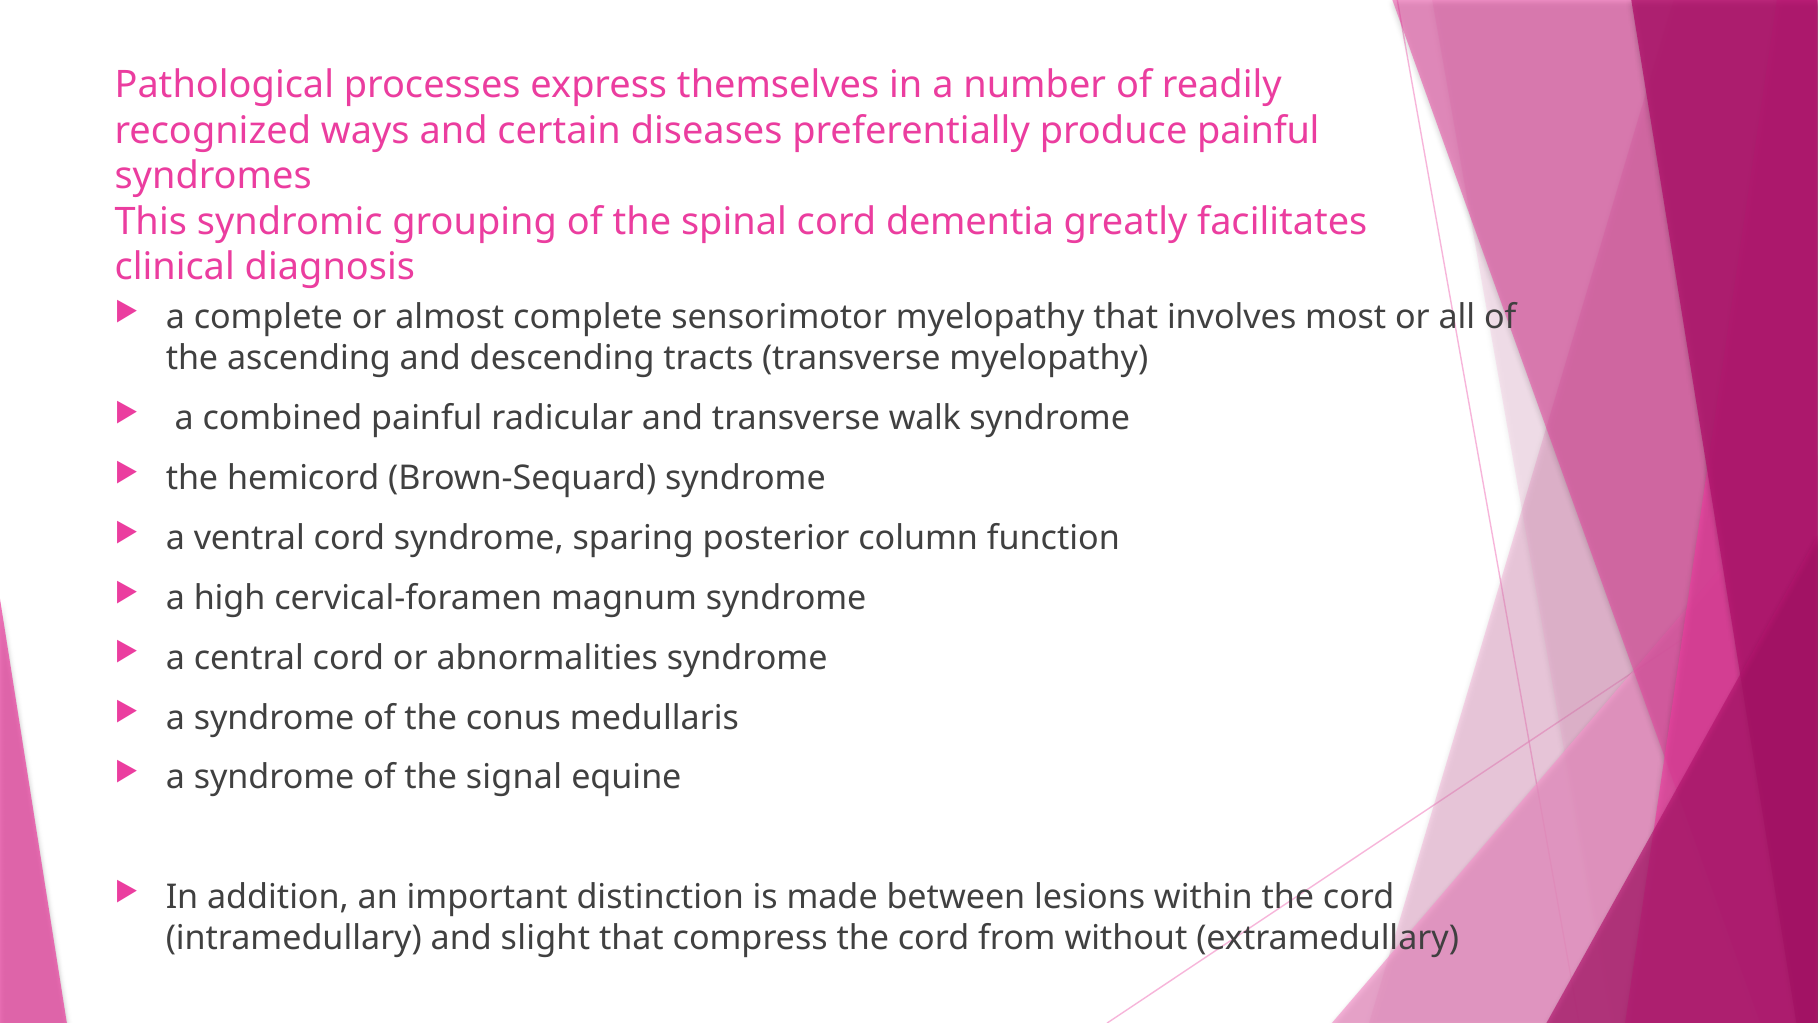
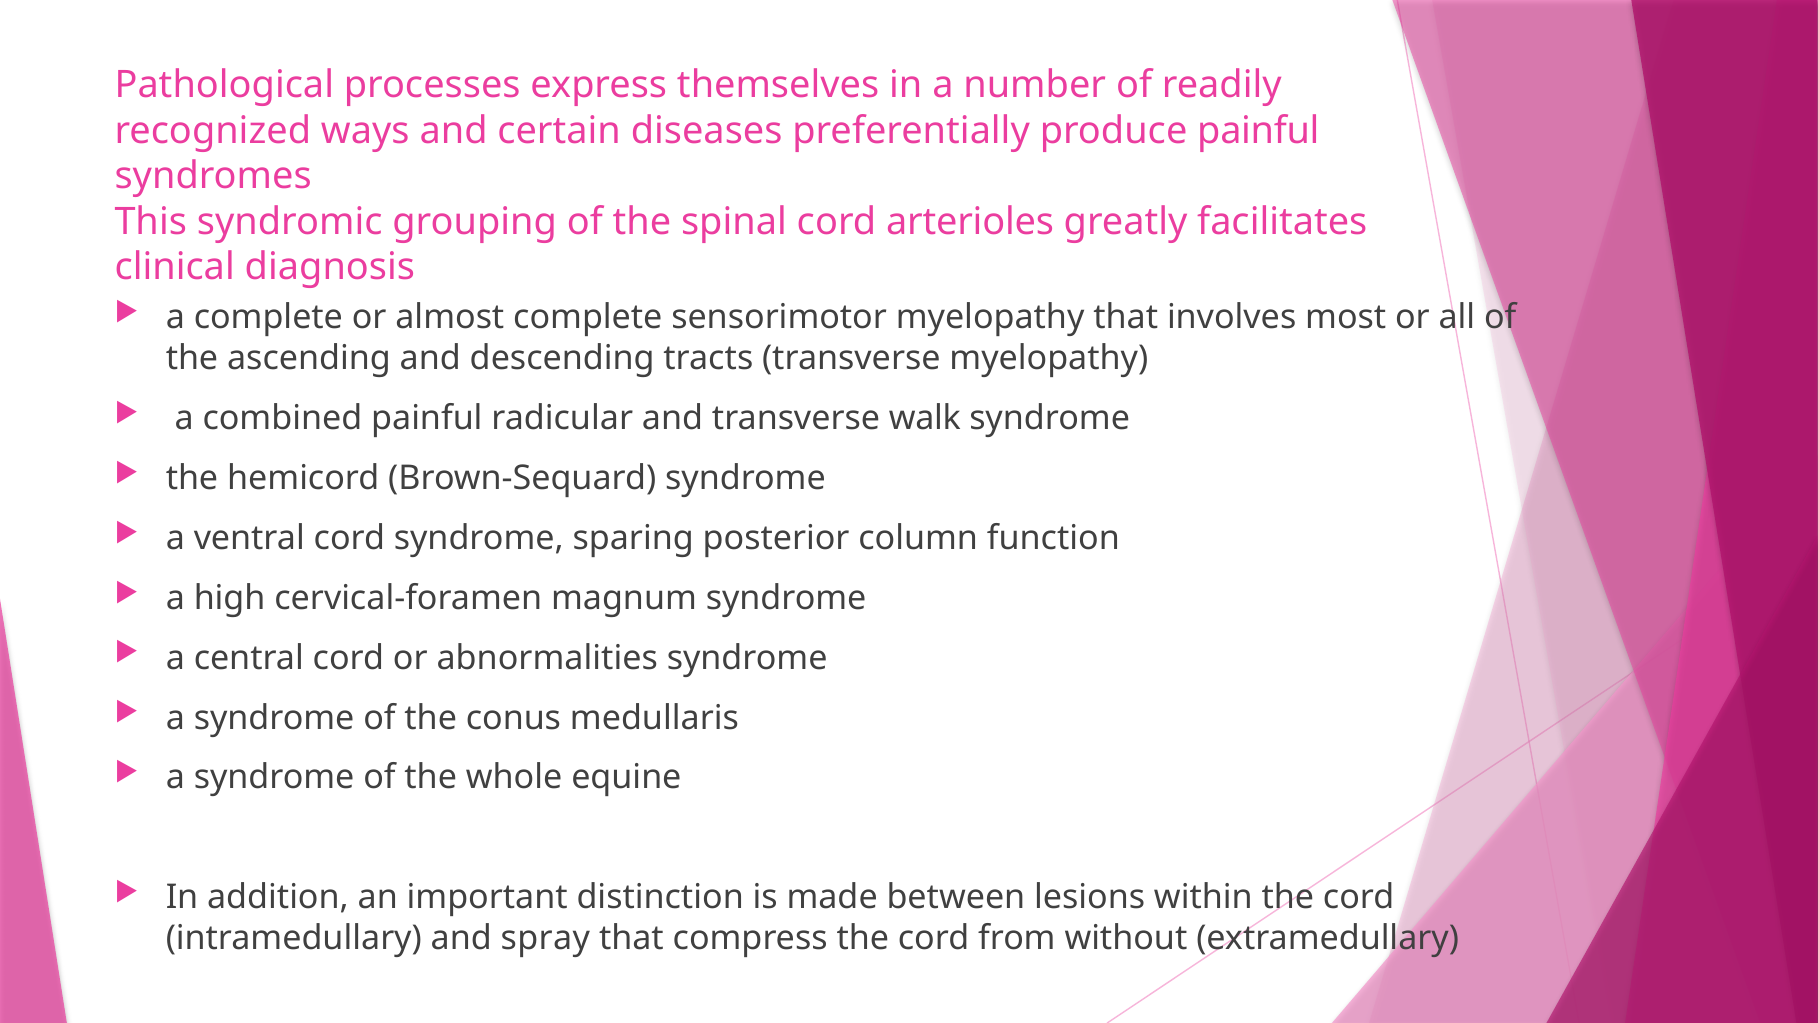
dementia: dementia -> arterioles (970, 222)
signal: signal -> whole (514, 777)
slight: slight -> spray (545, 938)
